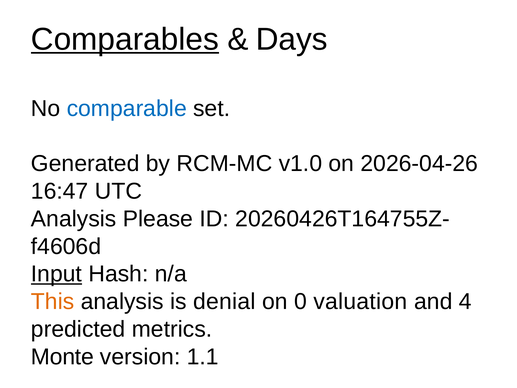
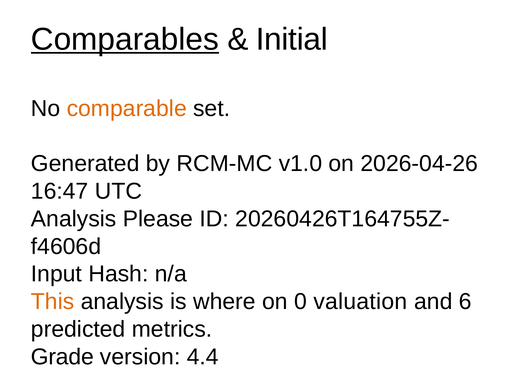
Days: Days -> Initial (292, 39)
comparable colour: blue -> orange (127, 108)
Input underline: present -> none (56, 274)
denial: denial -> where (224, 301)
4: 4 -> 6 (465, 301)
Monte: Monte -> Grade (62, 357)
1.1: 1.1 -> 4.4 (203, 357)
